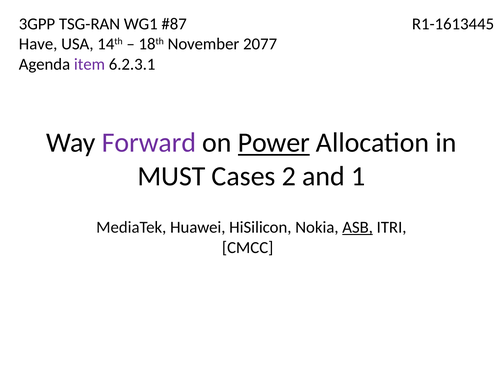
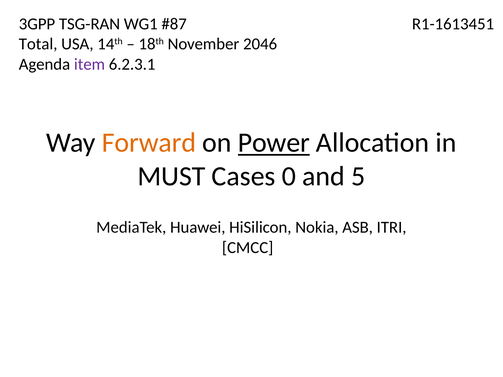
R1-1613445: R1-1613445 -> R1-1613451 (453, 24)
Have: Have -> Total (38, 44)
2077: 2077 -> 2046 (260, 44)
Forward colour: purple -> orange (149, 143)
2: 2 -> 0 (289, 176)
1: 1 -> 5 (358, 176)
ASB underline: present -> none (358, 228)
